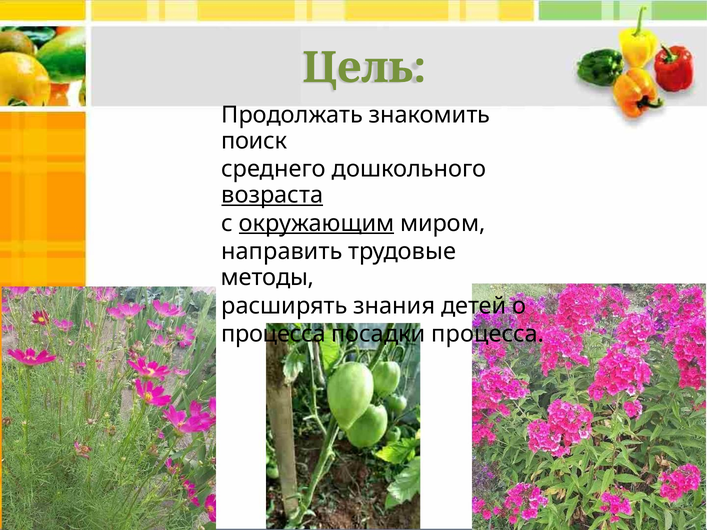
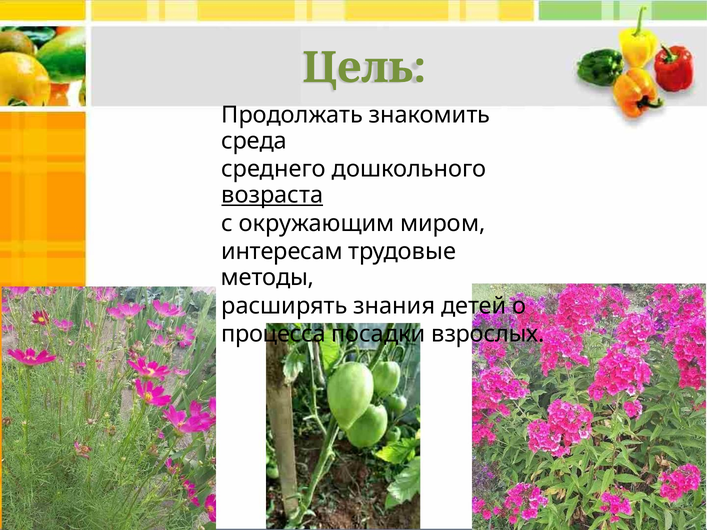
поиск: поиск -> среда (254, 141)
окружающим underline: present -> none (316, 223)
направить: направить -> интересам (282, 252)
посадки процесса: процесса -> взрослых (488, 334)
